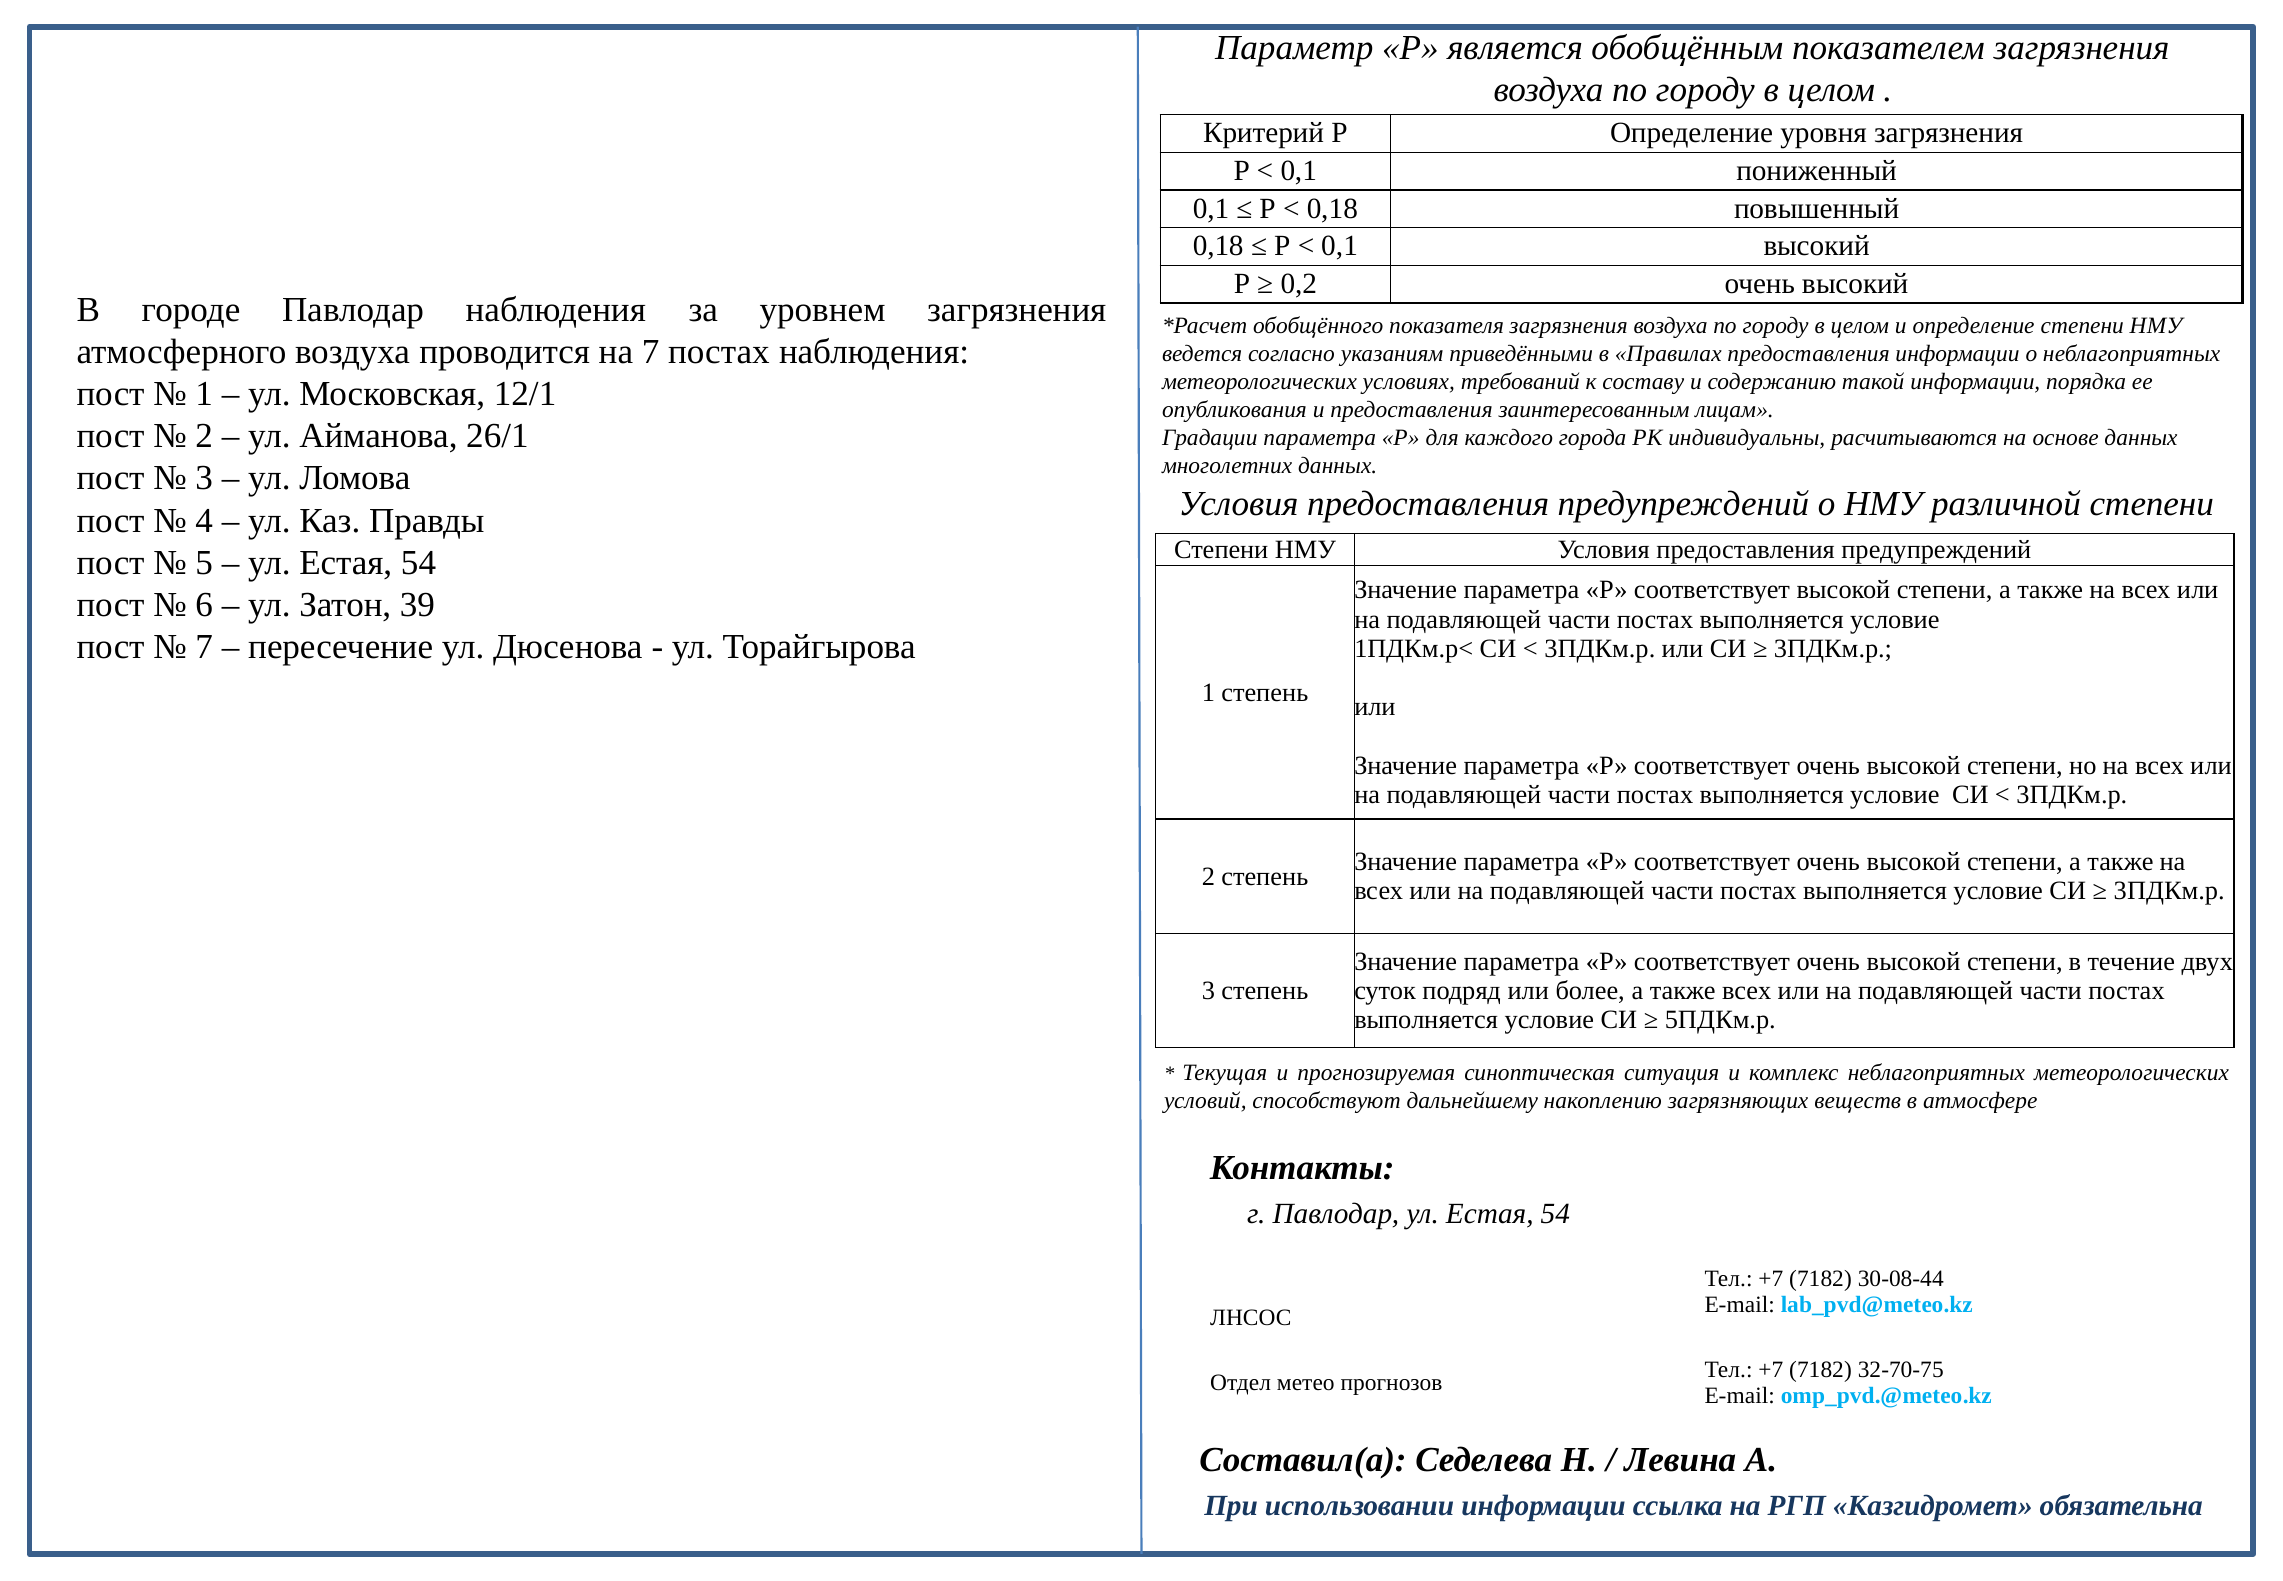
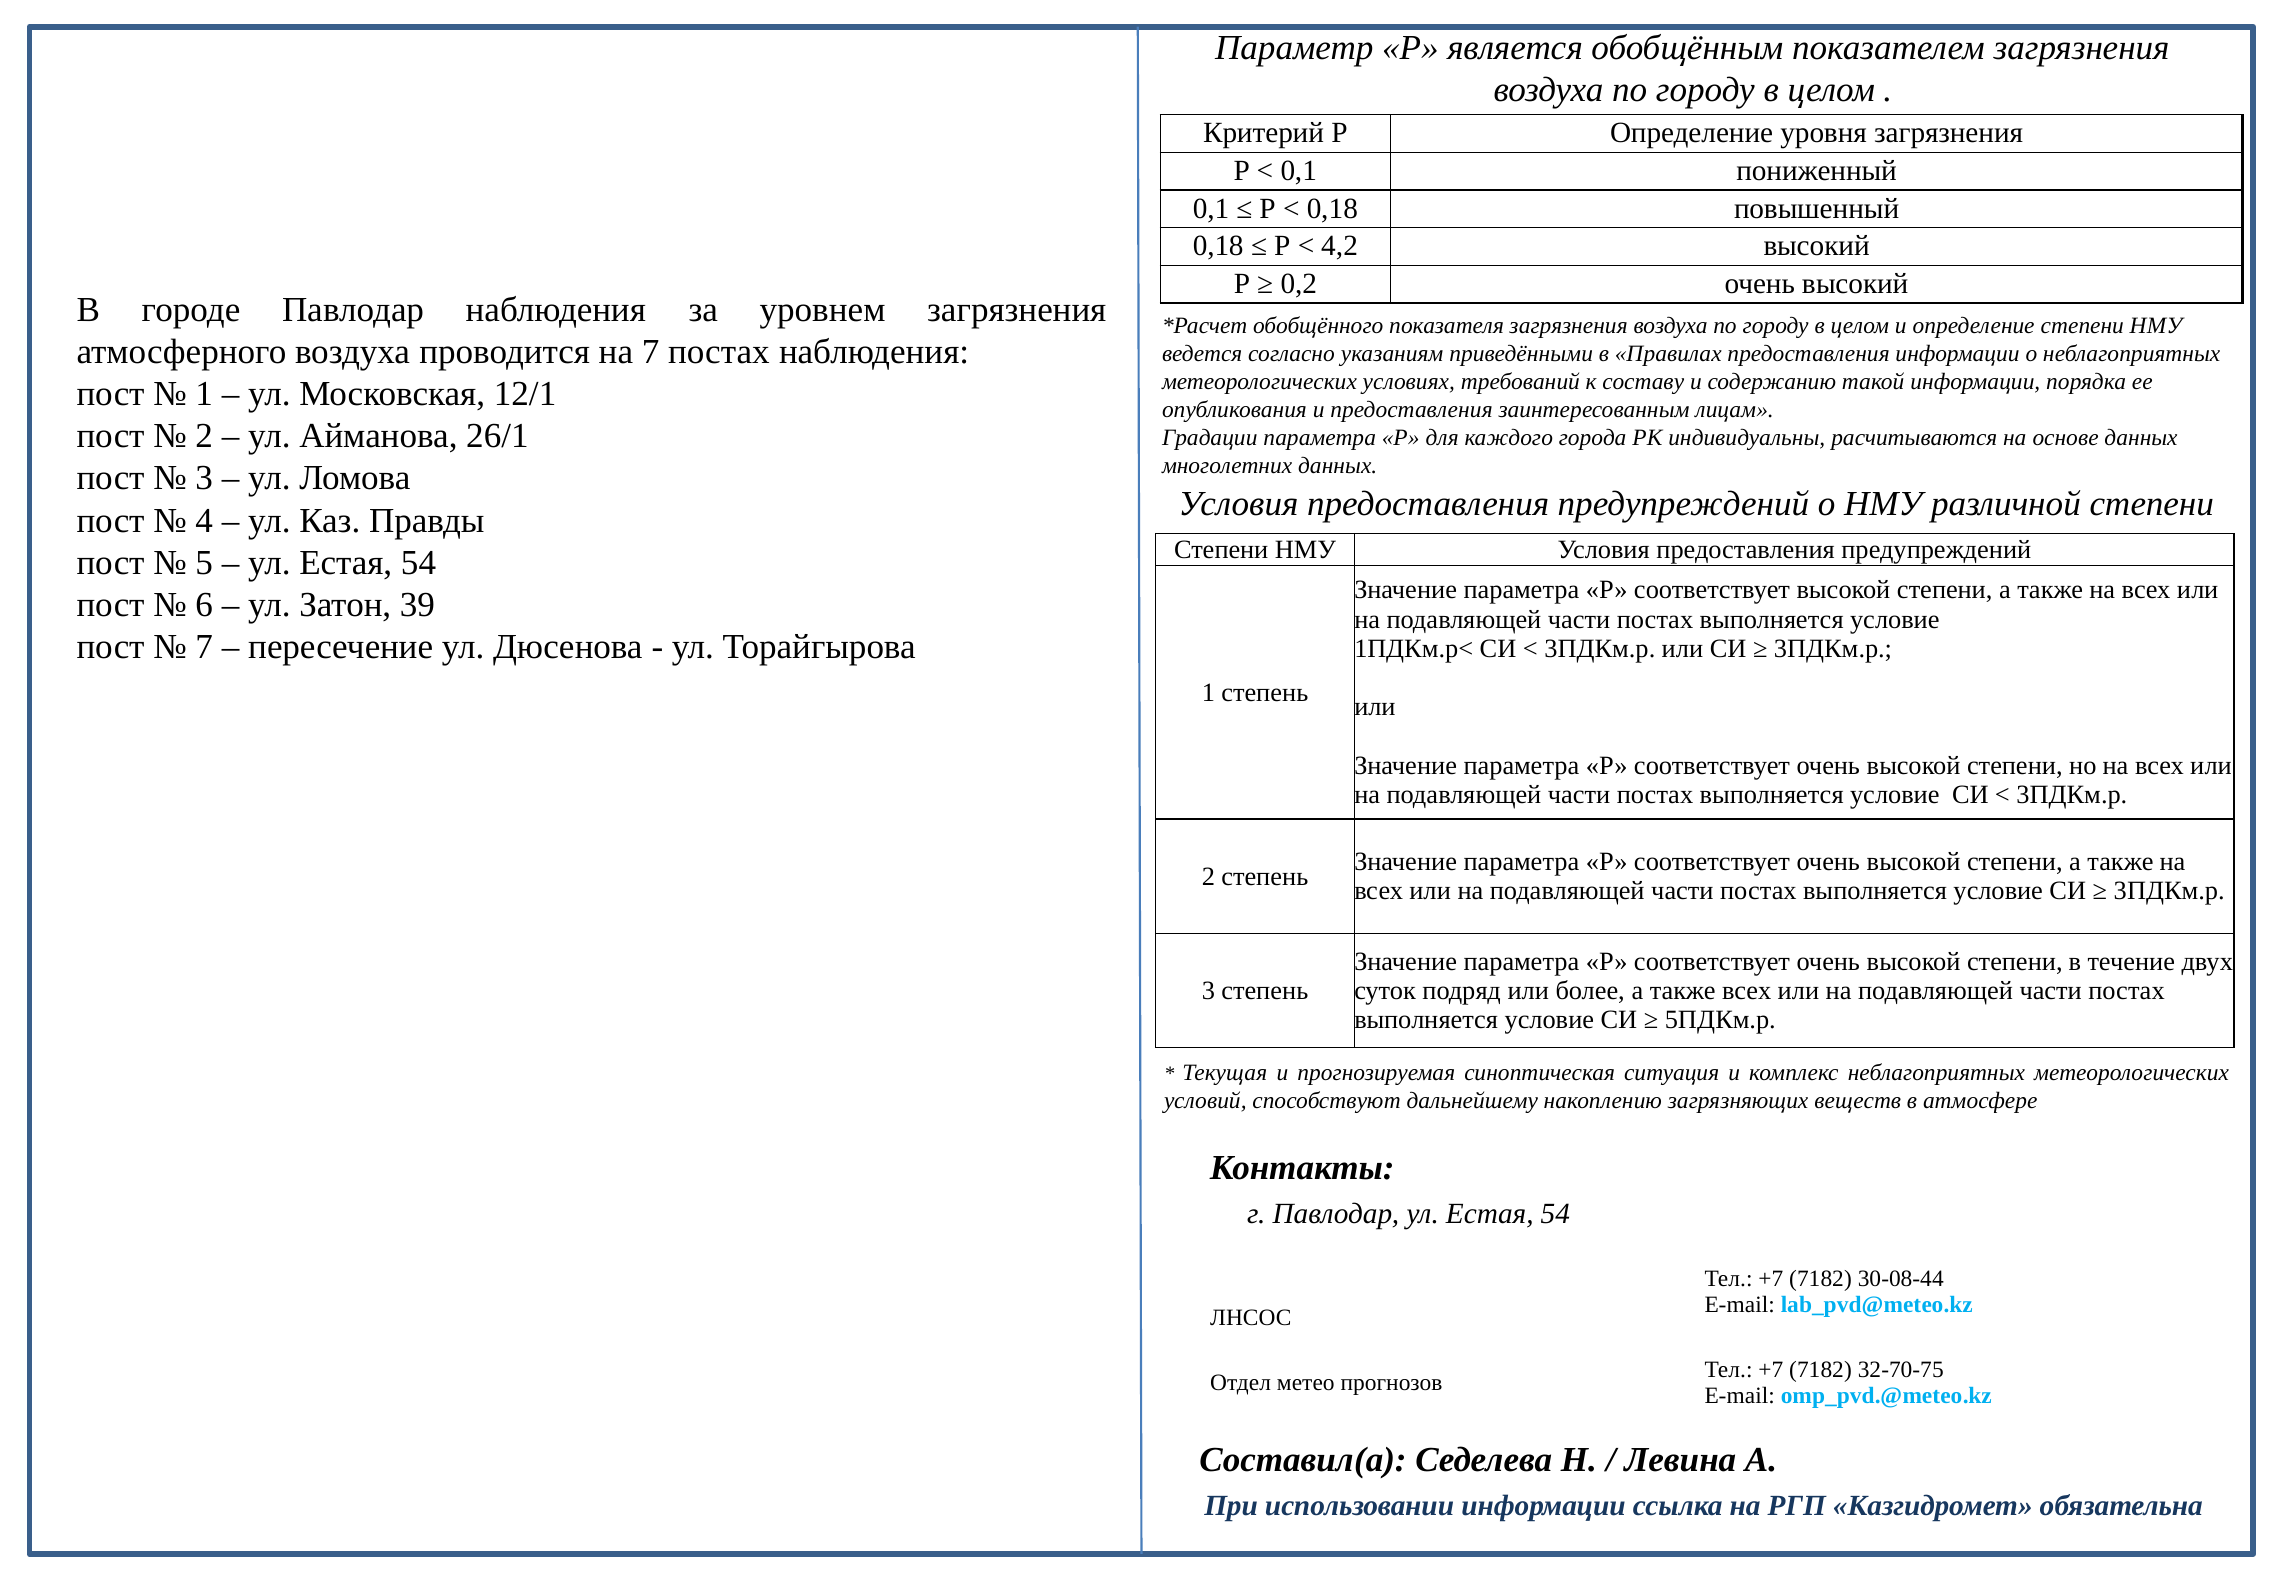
0,1: 0,1 -> 4,2 (1340, 246)
